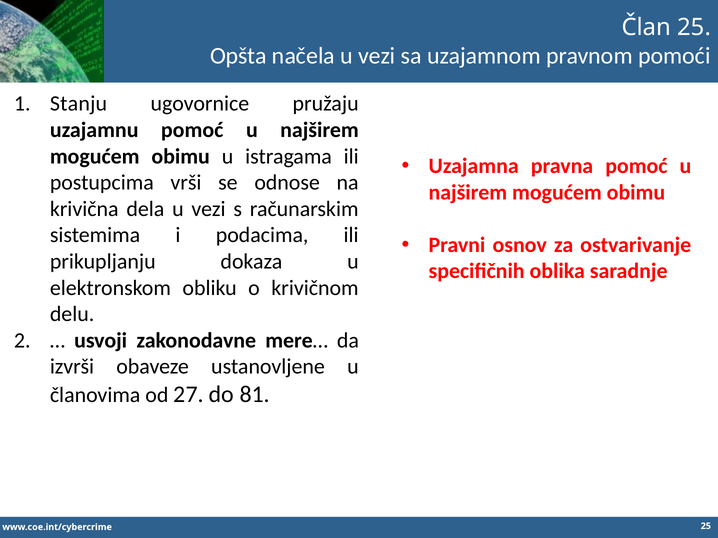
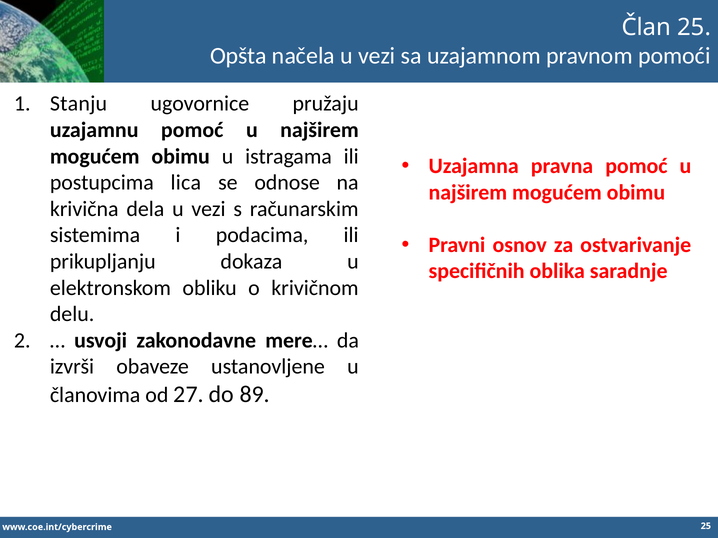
vrši: vrši -> lica (186, 183)
81: 81 -> 89 (255, 395)
